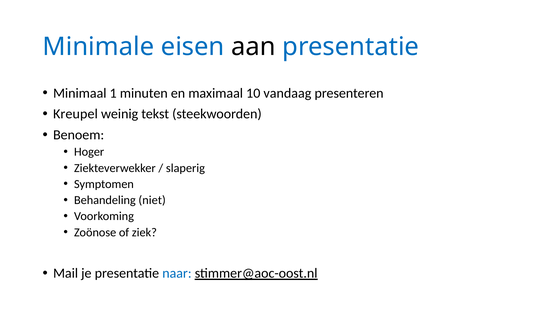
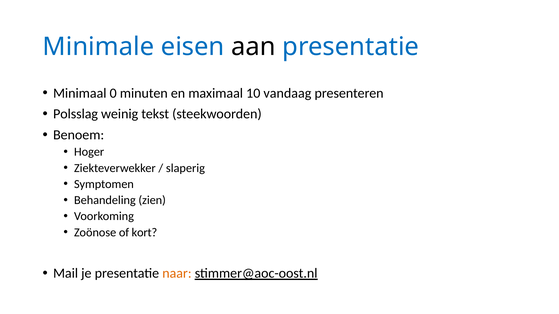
1: 1 -> 0 (113, 93)
Kreupel: Kreupel -> Polsslag (76, 114)
niet: niet -> zien (152, 200)
ziek: ziek -> kort (144, 233)
naar colour: blue -> orange (177, 274)
